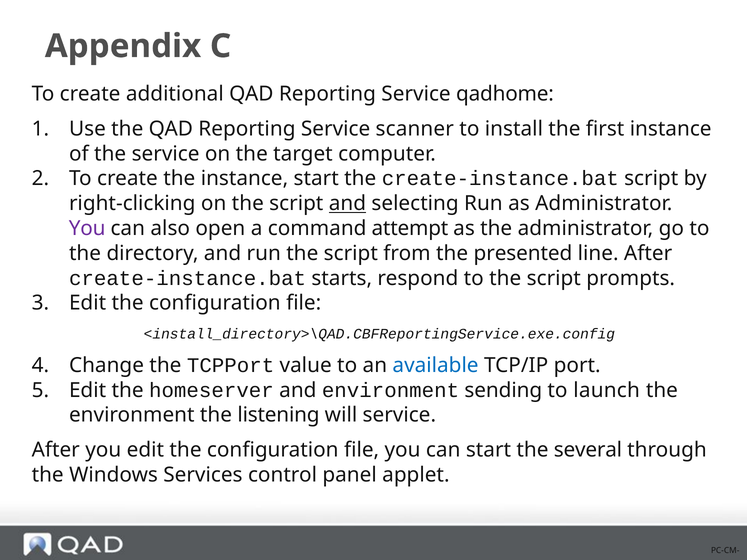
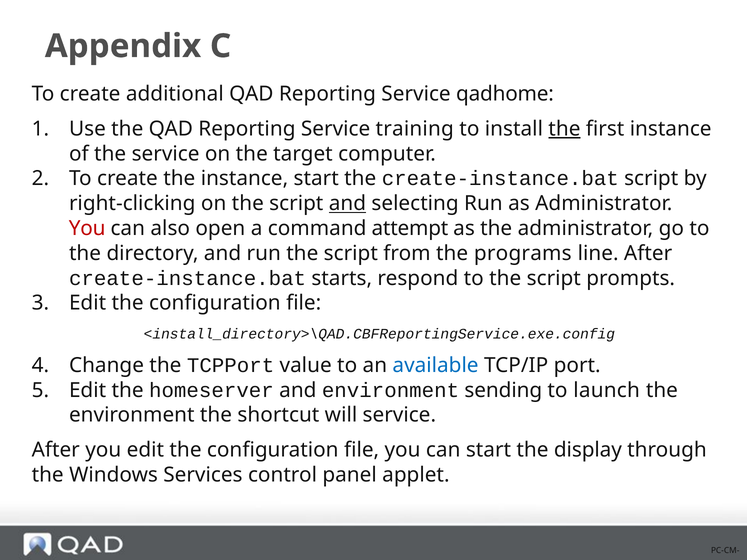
scanner: scanner -> training (415, 129)
the underline: none -> present (564, 129)
You colour: purple -> red (87, 229)
presented: presented -> programs (523, 253)
listening: listening -> shortcut (278, 415)
several: several -> display (588, 450)
